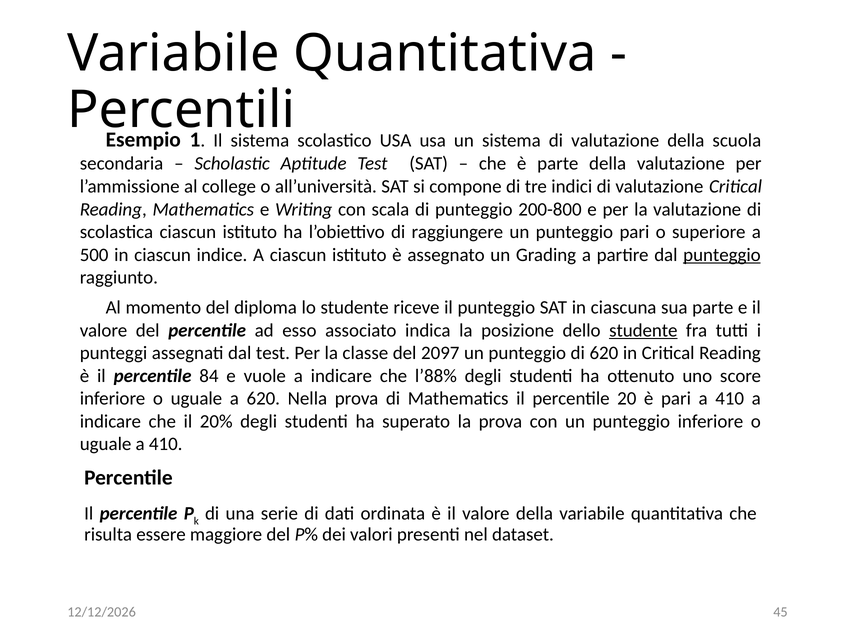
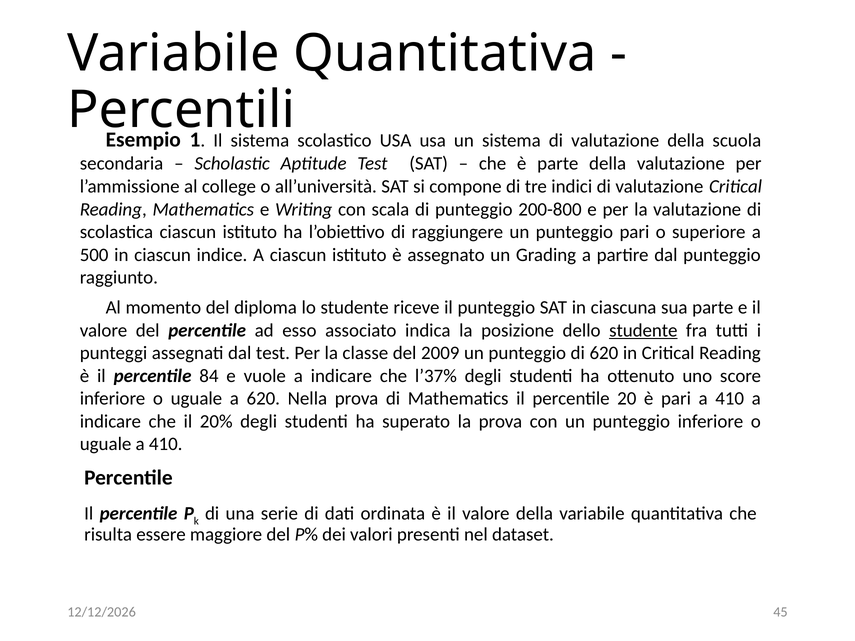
punteggio underline: present -> none (722, 255)
2097: 2097 -> 2009 (440, 353)
l’88%: l’88% -> l’37% (436, 376)
